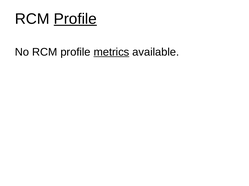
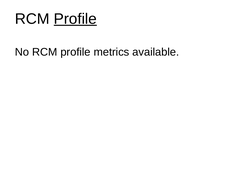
metrics underline: present -> none (111, 52)
